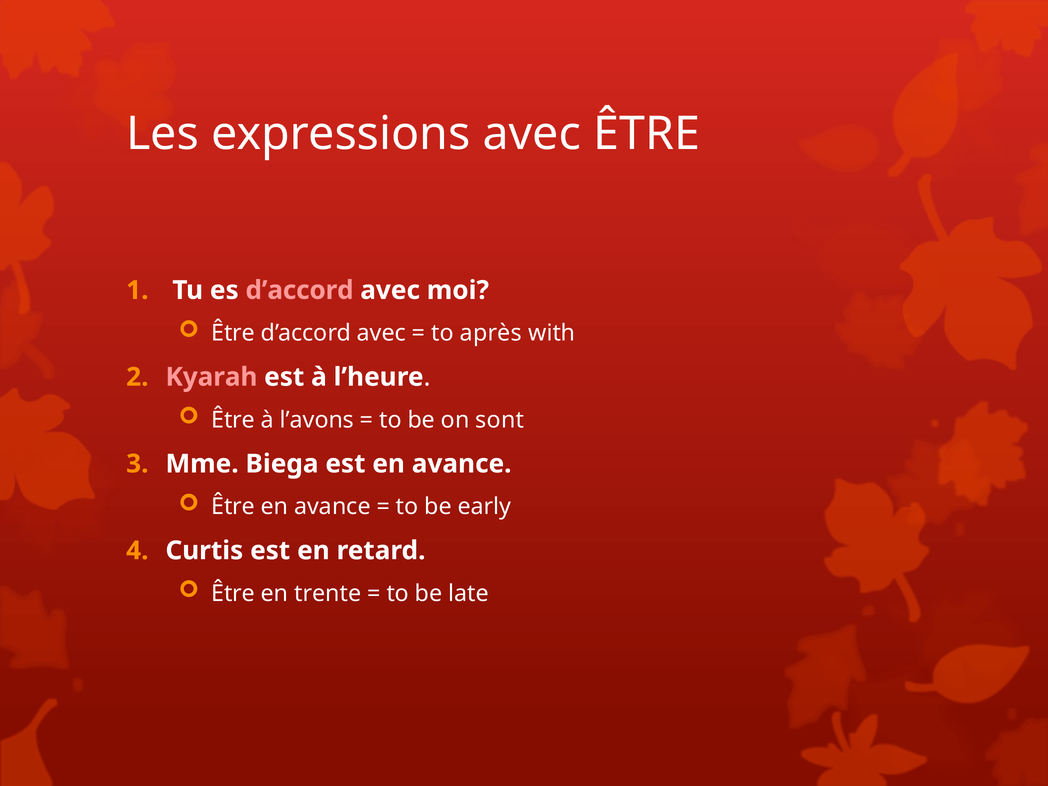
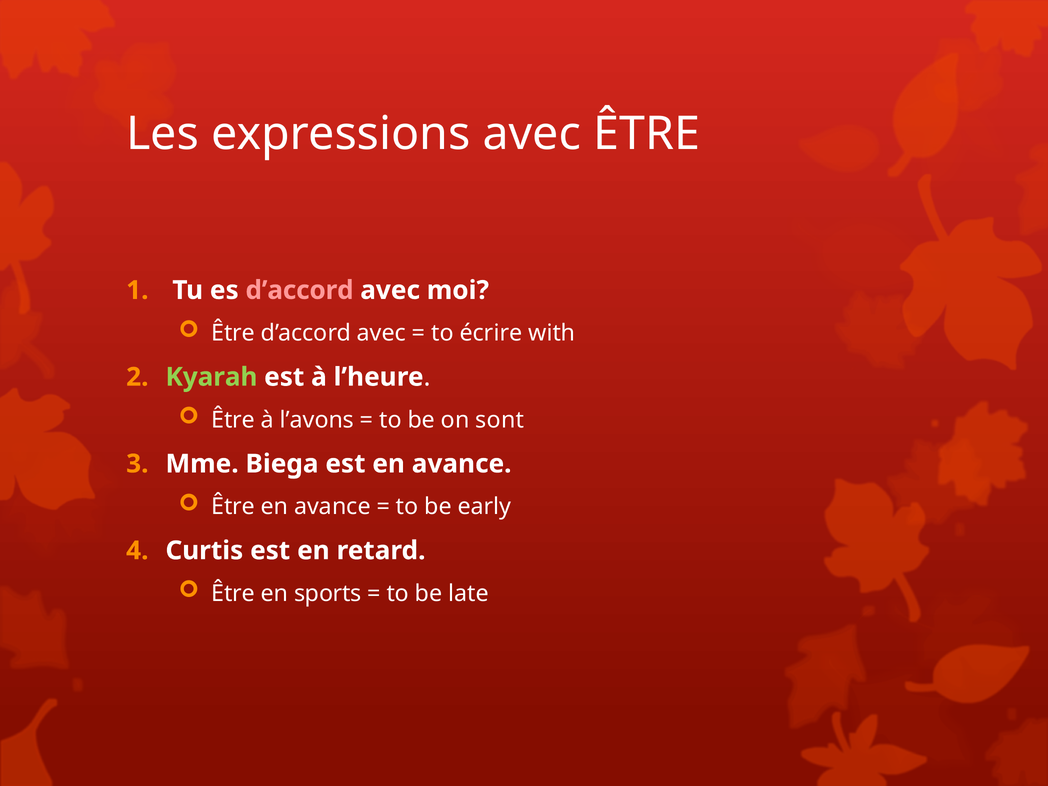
après: après -> écrire (491, 333)
Kyarah colour: pink -> light green (211, 377)
trente: trente -> sports (328, 593)
